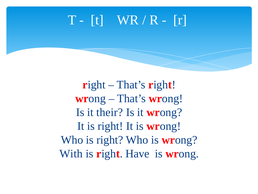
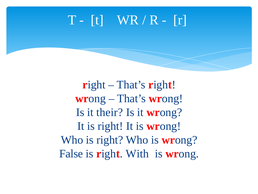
With: With -> False (71, 153)
Have: Have -> With (137, 153)
